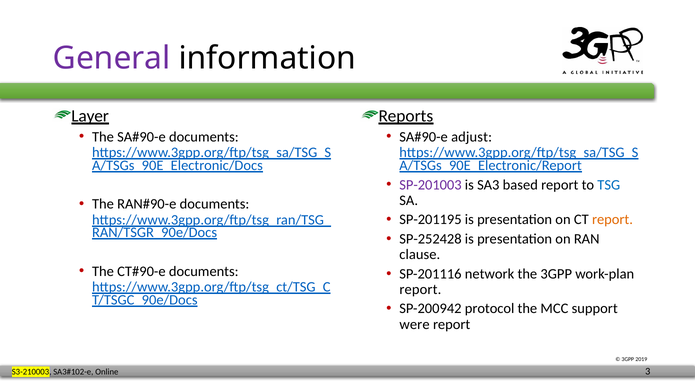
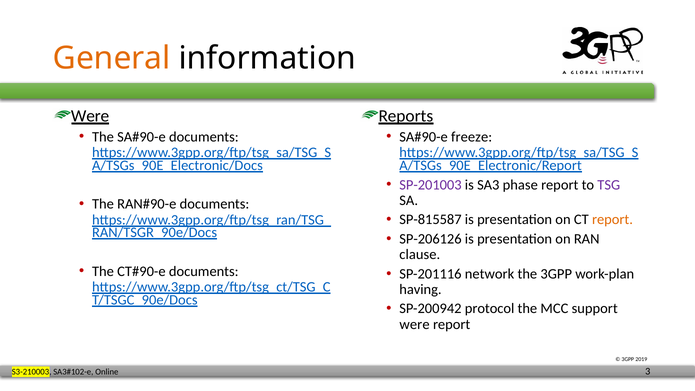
General colour: purple -> orange (112, 58)
Layer: Layer -> Were (90, 116)
adjust: adjust -> freeze (472, 137)
based: based -> phase (520, 185)
TSG colour: blue -> purple (609, 185)
SP-201195: SP-201195 -> SP-815587 (430, 220)
SP-252428: SP-252428 -> SP-206126 (430, 239)
report: report -> having (420, 289)
